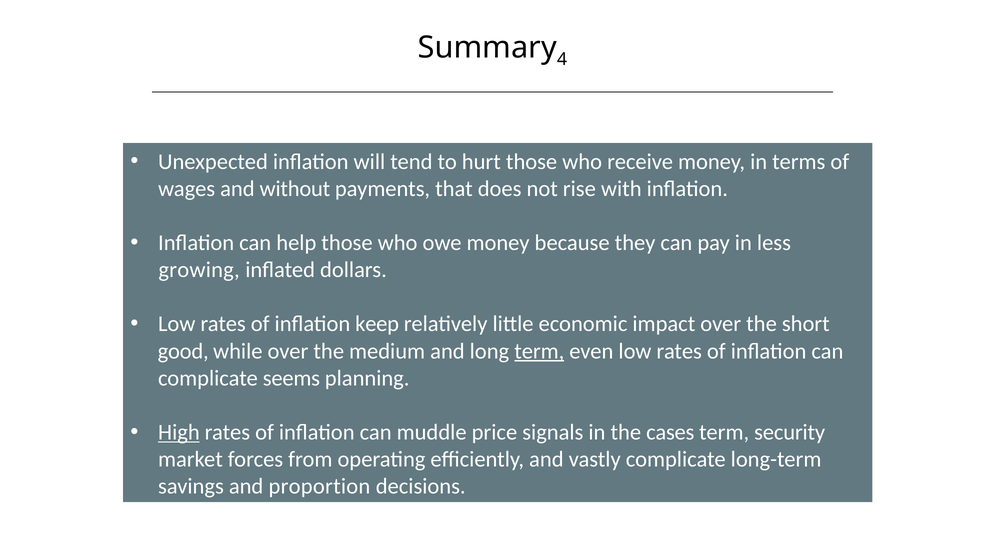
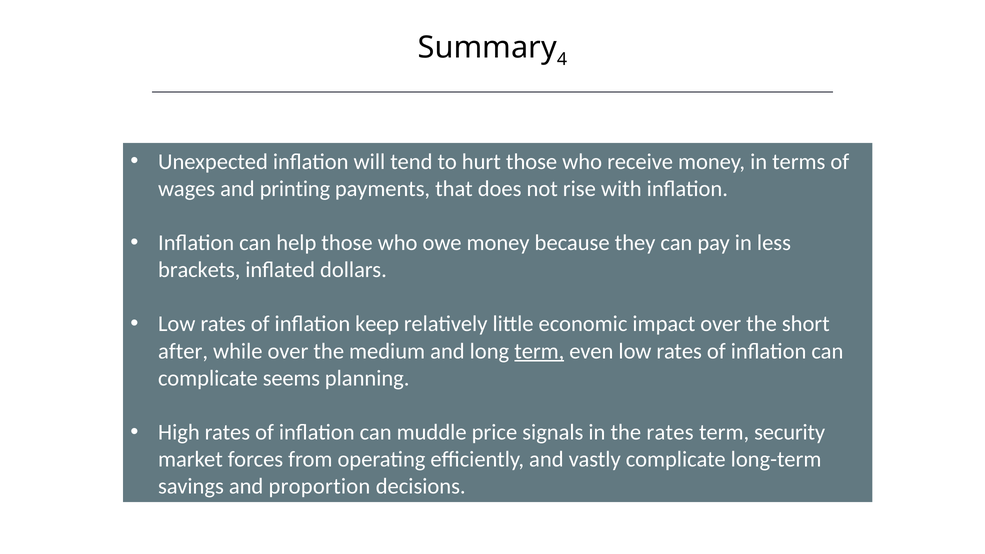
without: without -> printing (295, 189)
growing: growing -> brackets (199, 270)
good: good -> after (183, 351)
High underline: present -> none (179, 432)
the cases: cases -> rates (670, 432)
